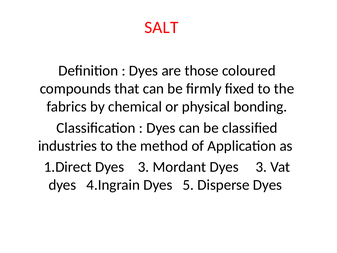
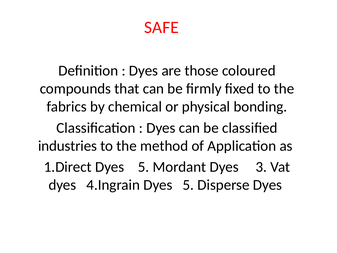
SALT: SALT -> SAFE (161, 27)
1.Direct Dyes 3: 3 -> 5 (144, 167)
